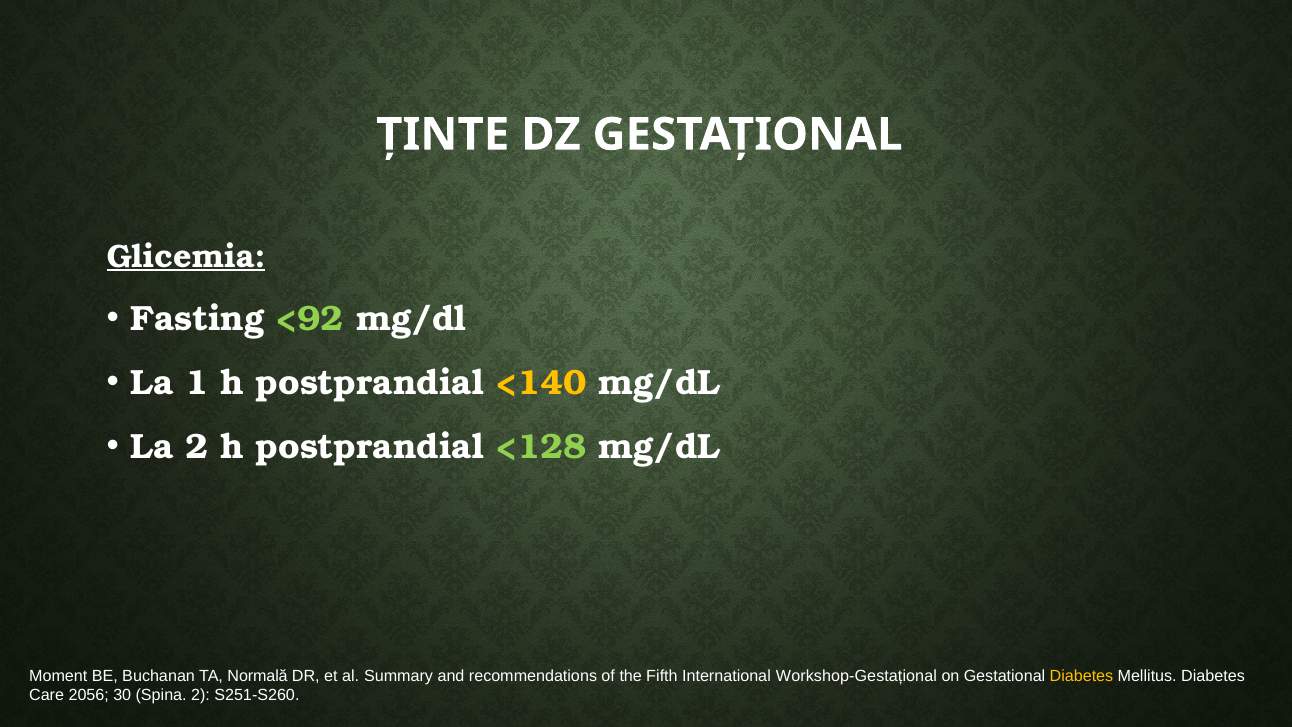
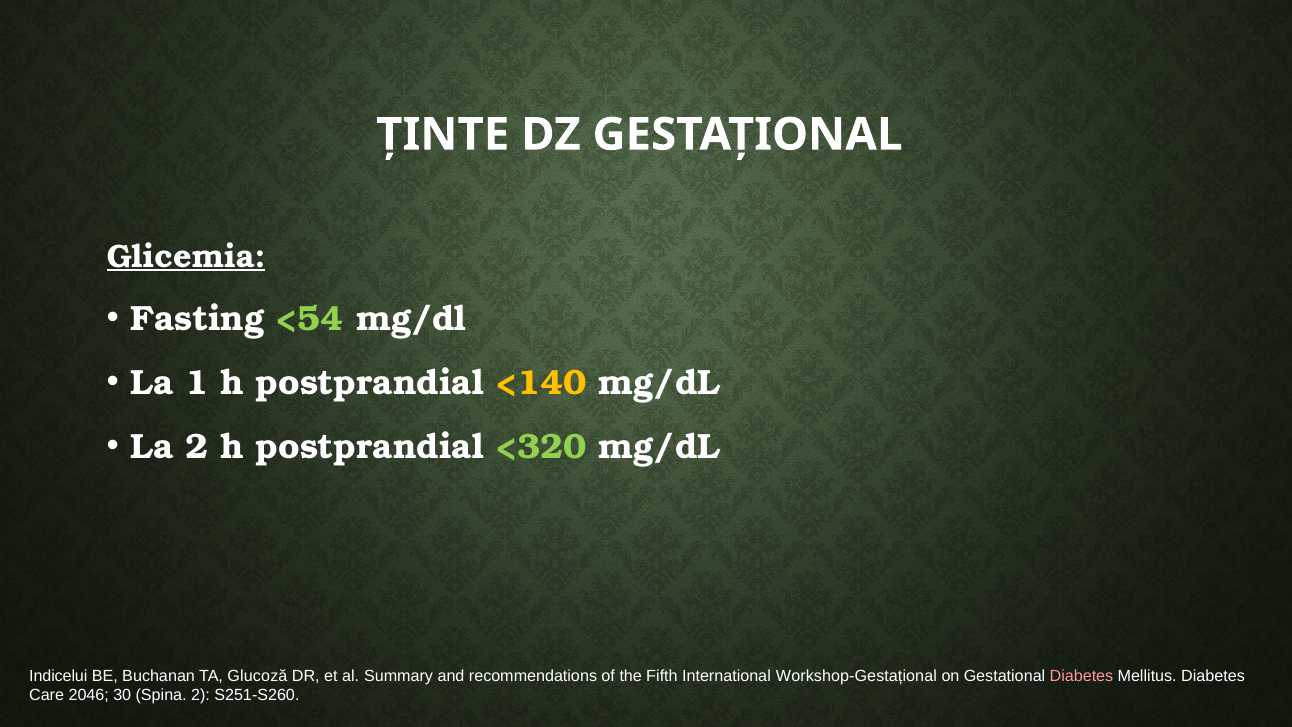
<92: <92 -> <54 (310, 319)
<128: <128 -> <320 (542, 446)
Moment: Moment -> Indicelui (58, 676)
Normală: Normală -> Glucoză (257, 676)
Diabetes colour: yellow -> pink (1081, 676)
2056: 2056 -> 2046 (89, 695)
